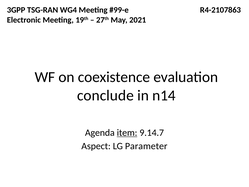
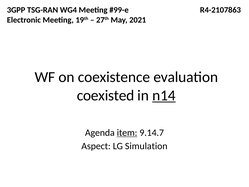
conclude: conclude -> coexisted (106, 95)
n14 underline: none -> present (164, 95)
Parameter: Parameter -> Simulation (146, 146)
